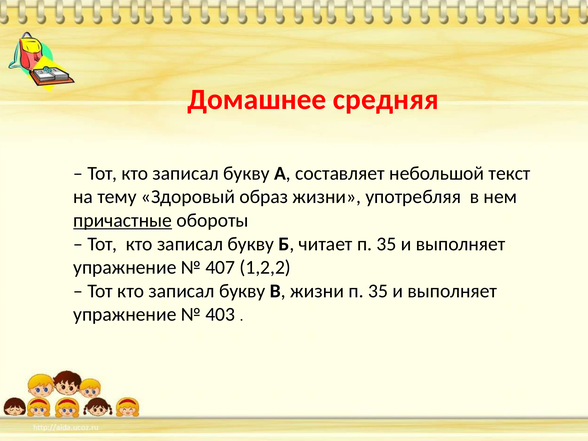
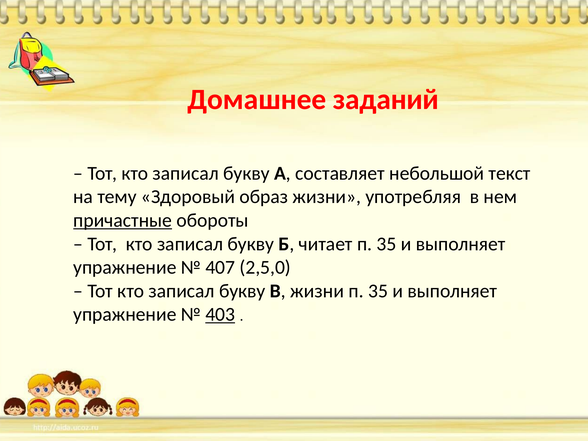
средняя: средняя -> заданий (386, 100)
1,2,2: 1,2,2 -> 2,5,0 (265, 267)
403 underline: none -> present (220, 314)
